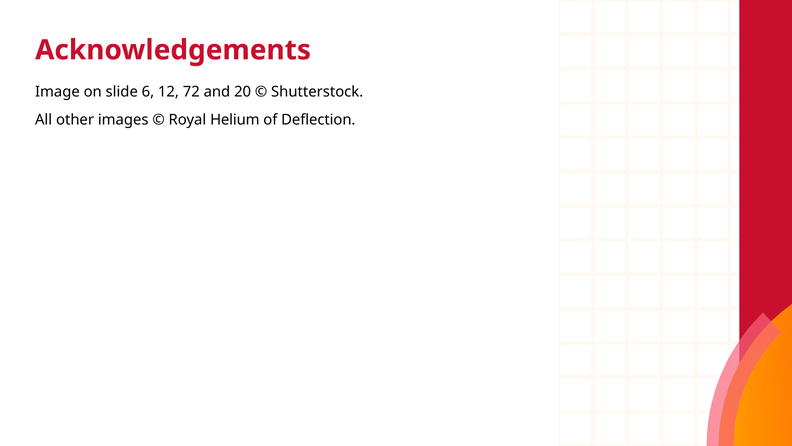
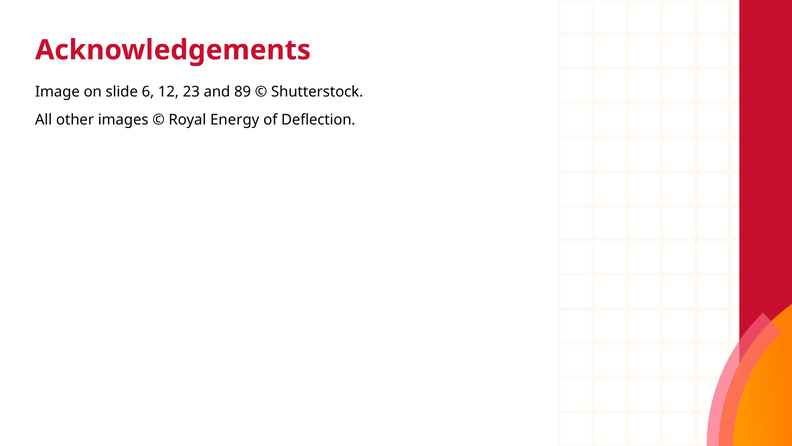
72: 72 -> 23 (191, 92)
20: 20 -> 89 (243, 92)
Helium: Helium -> Energy (235, 120)
